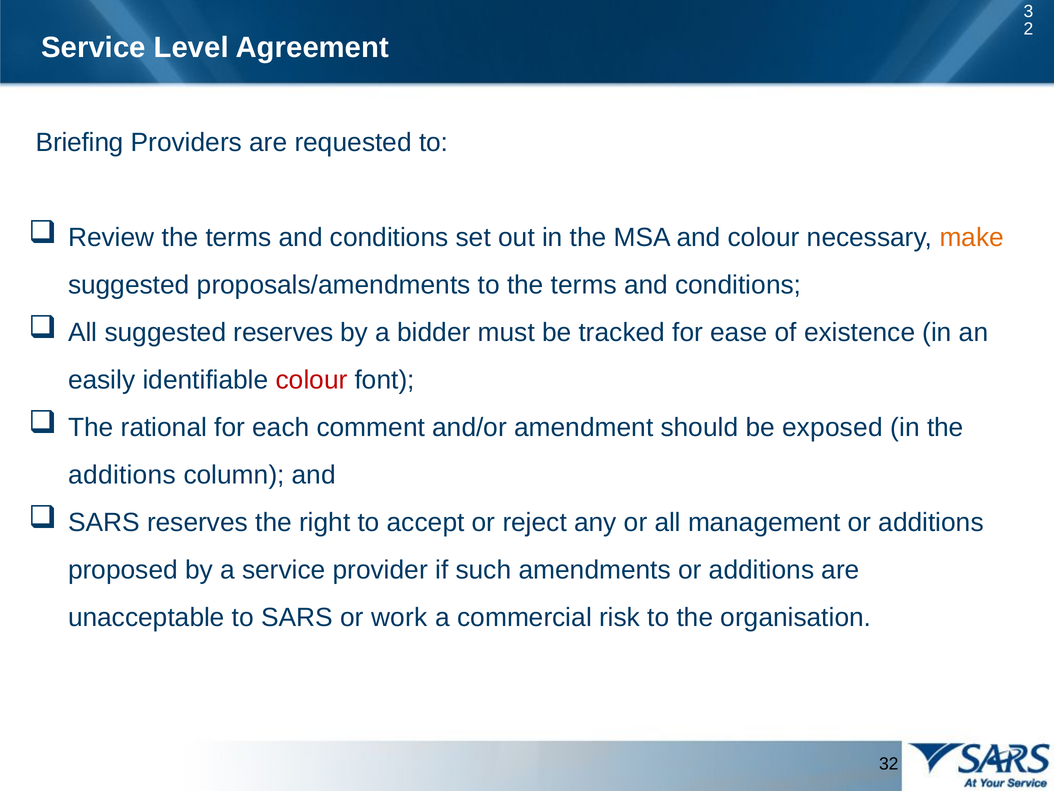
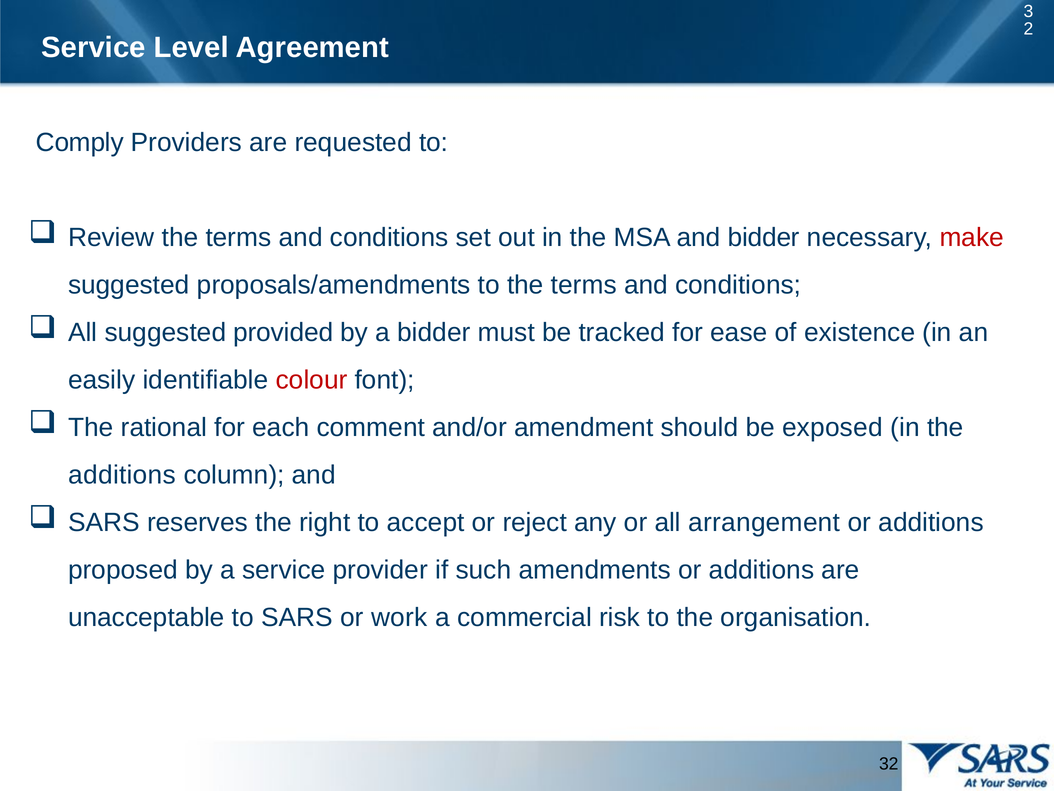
Briefing: Briefing -> Comply (80, 143)
and colour: colour -> bidder (764, 238)
make colour: orange -> red (972, 238)
suggested reserves: reserves -> provided (283, 332)
management: management -> arrangement (764, 522)
